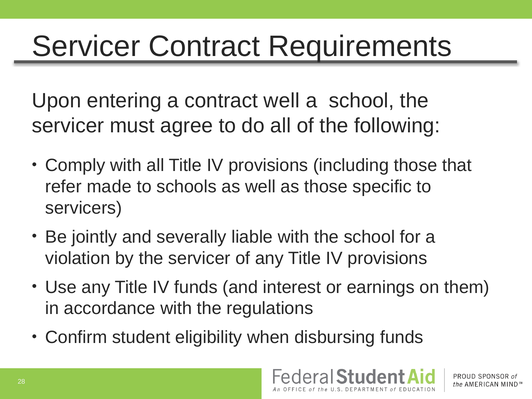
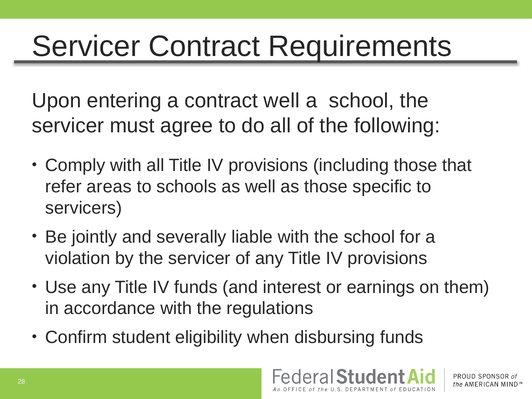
made: made -> areas (109, 187)
